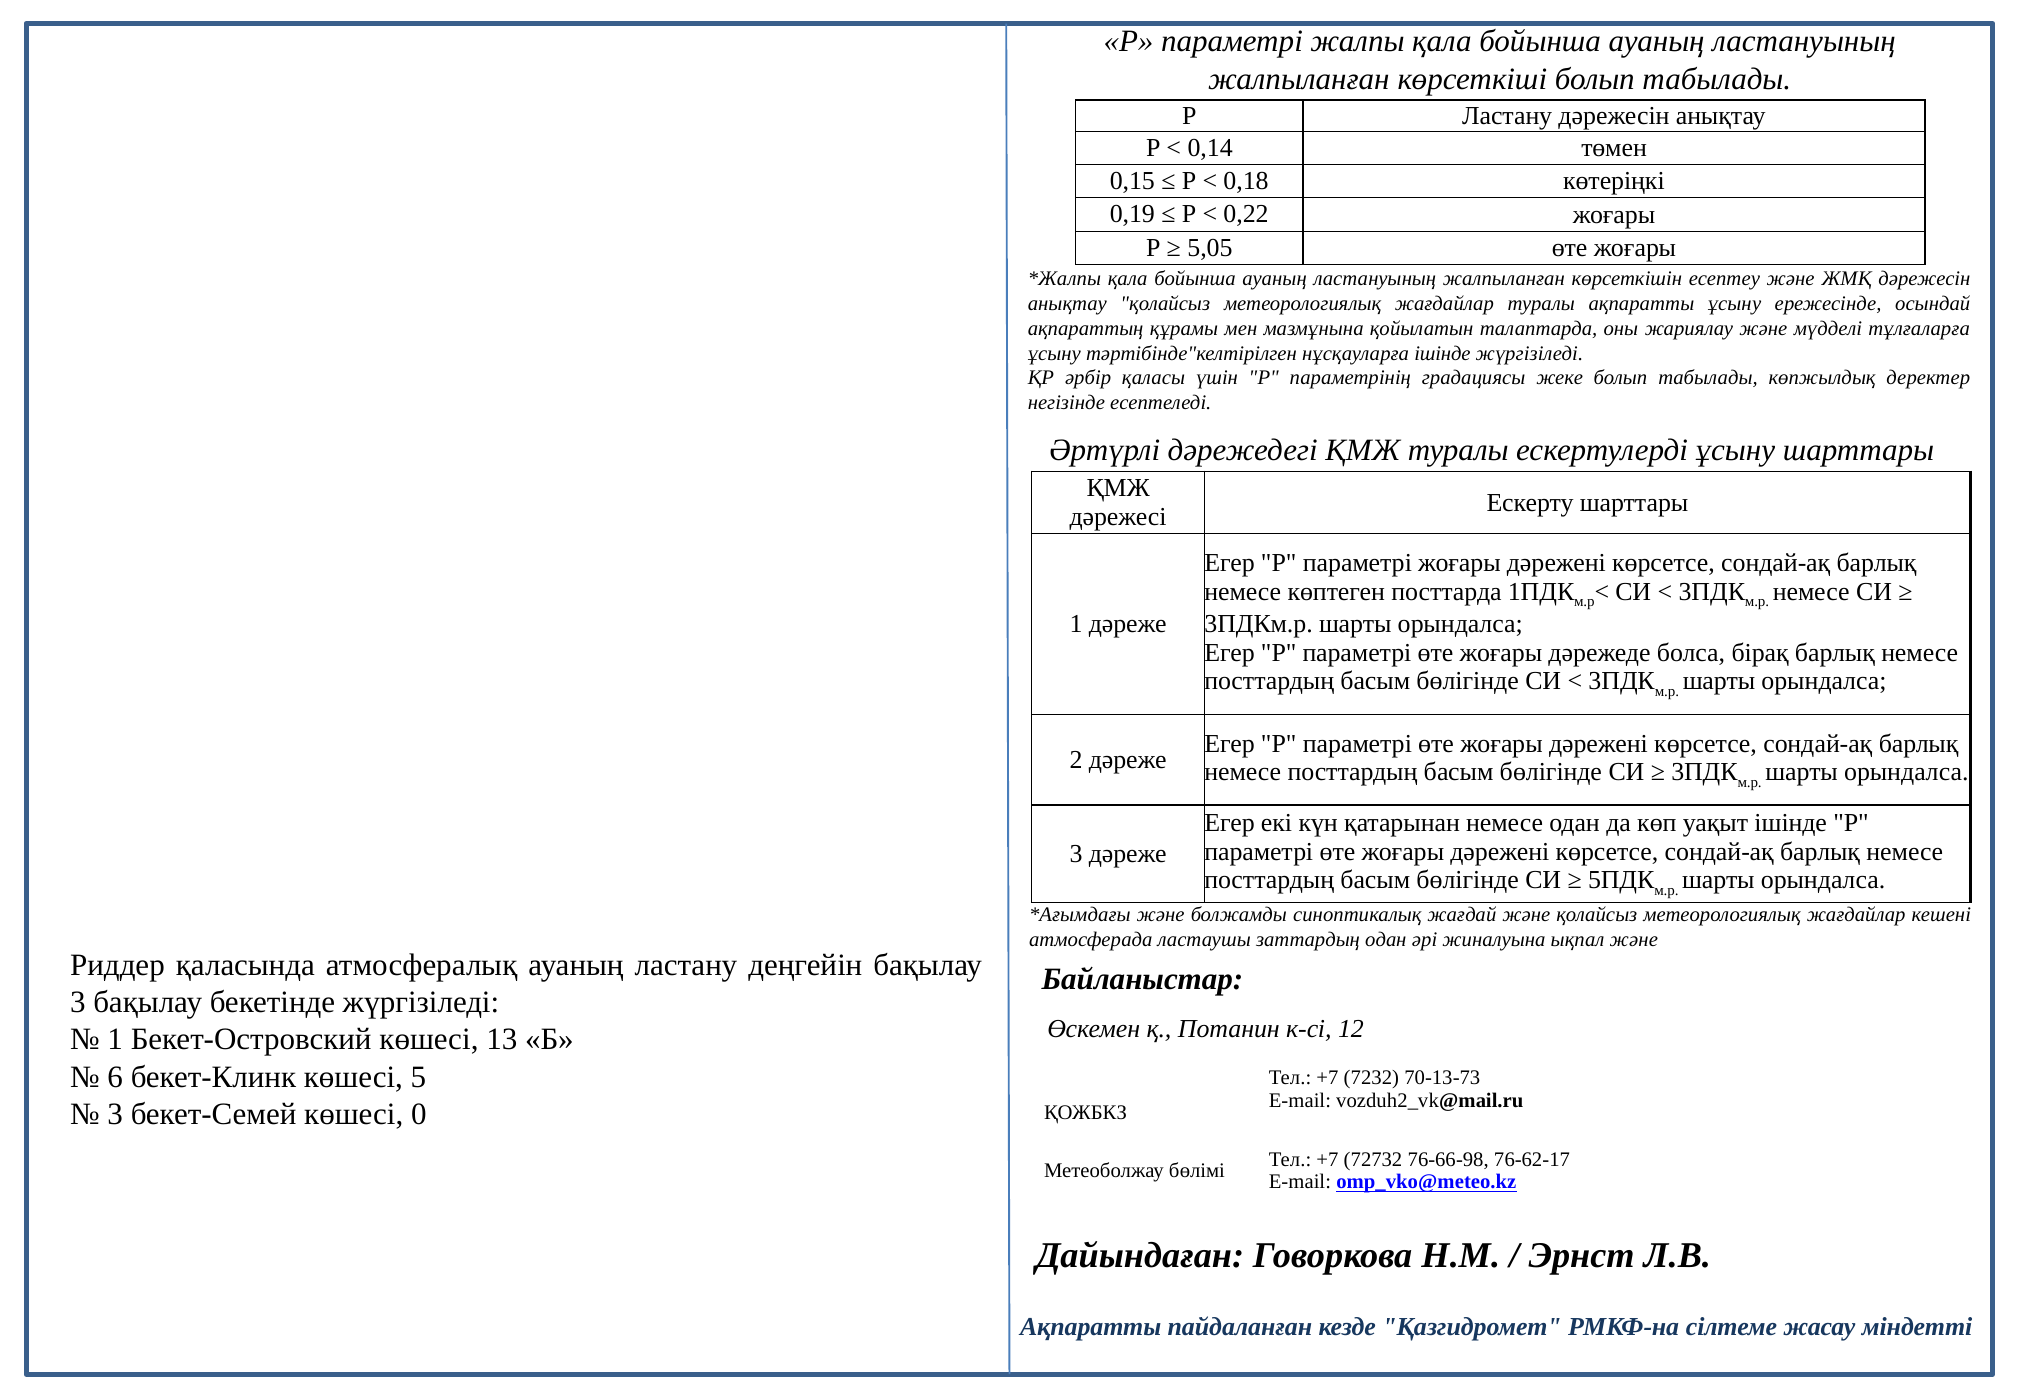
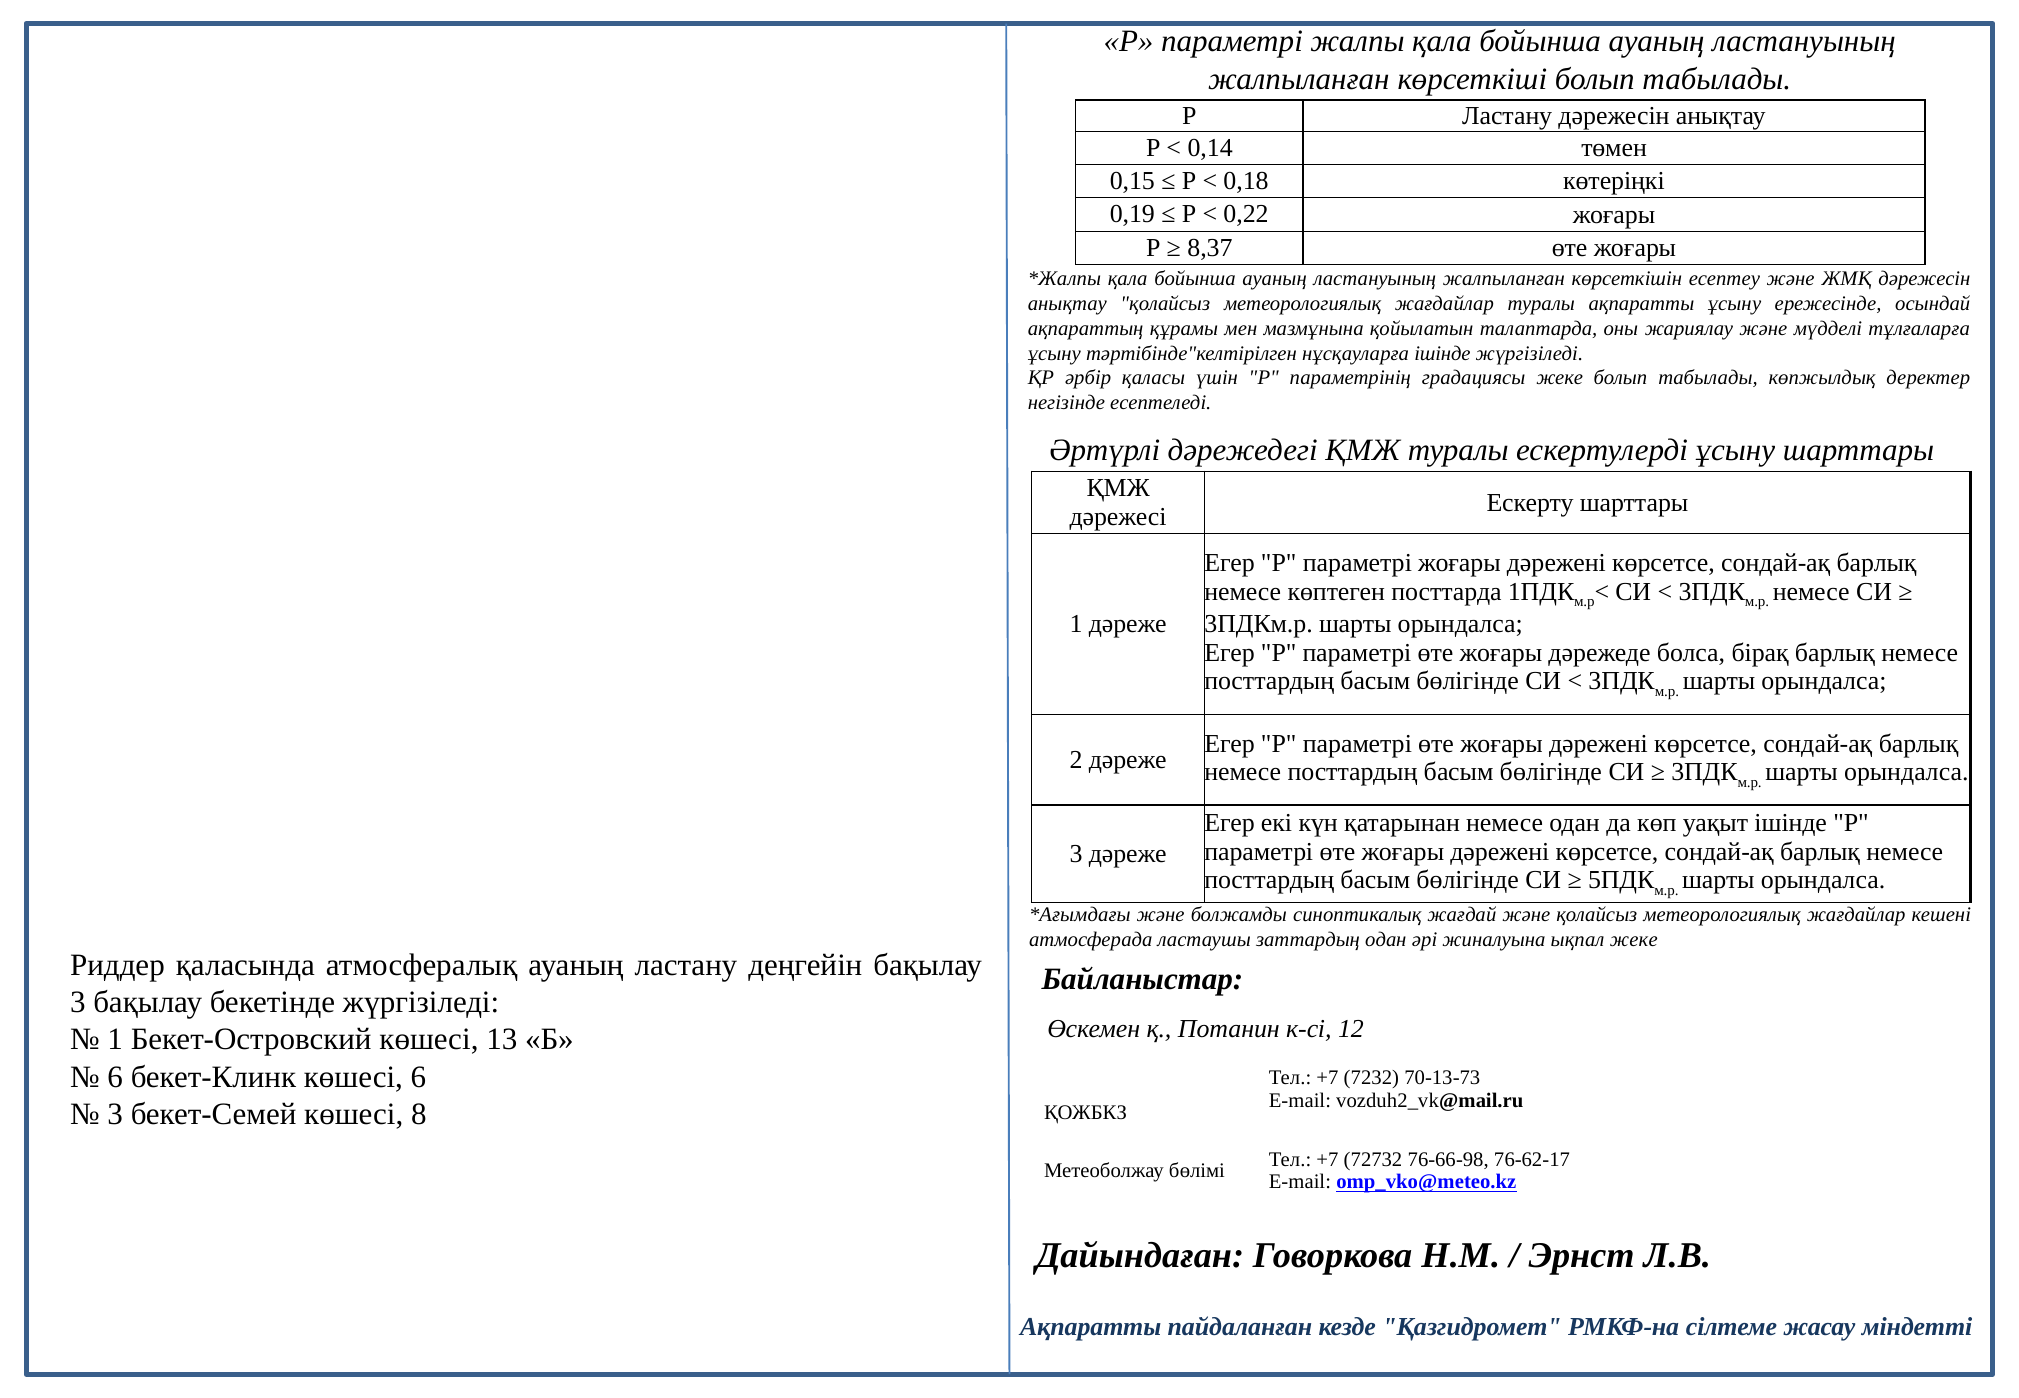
5,05: 5,05 -> 8,37 (1210, 248)
ықпал және: және -> жеке (1634, 939)
көшесі 5: 5 -> 6 (418, 1077)
0: 0 -> 8 (419, 1114)
